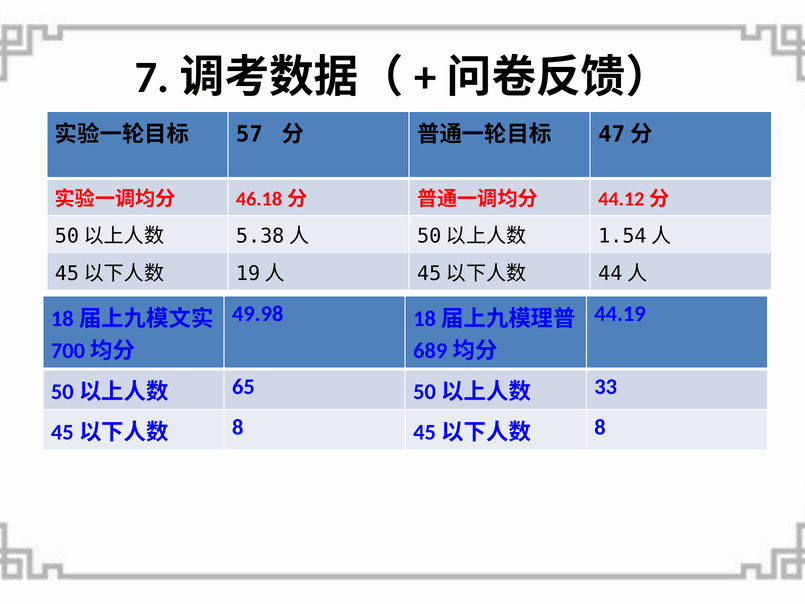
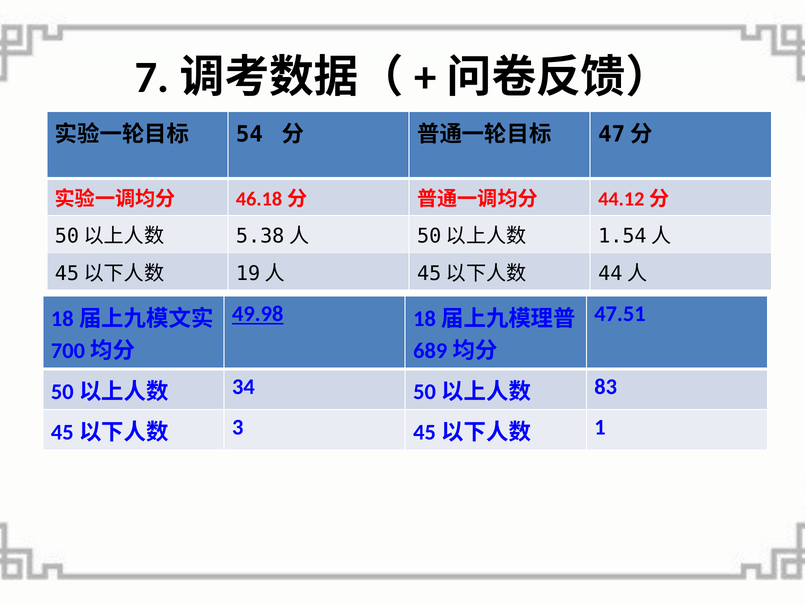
57: 57 -> 54 (249, 134)
49.98 underline: none -> present (258, 314)
44.19: 44.19 -> 47.51 (620, 314)
65: 65 -> 34 (243, 387)
33: 33 -> 83 (606, 387)
8: 8 -> 3 (238, 427)
8: 8 -> 1 (600, 427)
